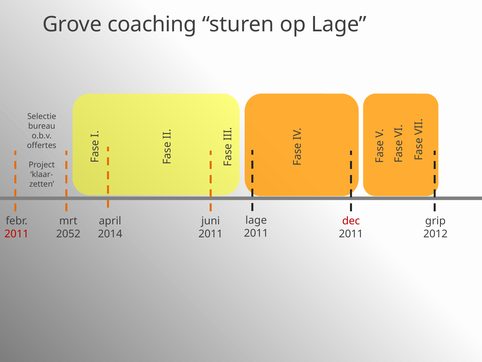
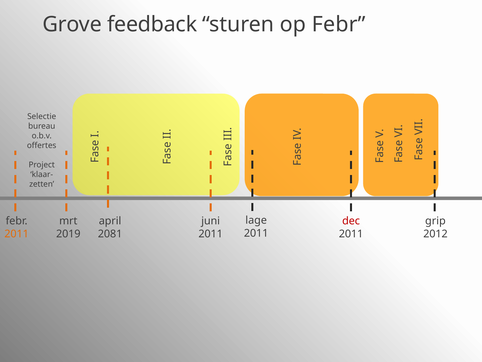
coaching: coaching -> feedback (152, 24)
op Lage: Lage -> Febr (339, 24)
2011 colour: red -> orange (17, 234)
2052: 2052 -> 2019 (68, 234)
2014: 2014 -> 2081 (110, 234)
